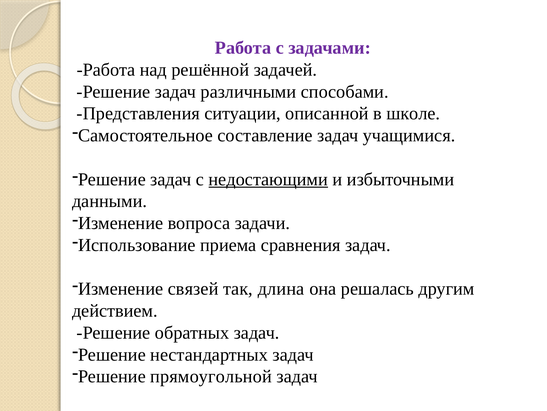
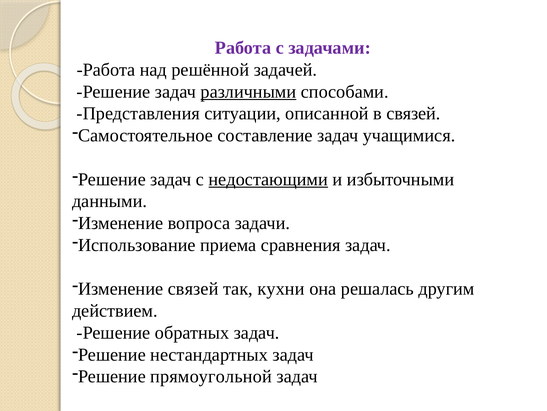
различными underline: none -> present (248, 91)
в школе: школе -> связей (413, 113)
длина: длина -> кухни (281, 288)
